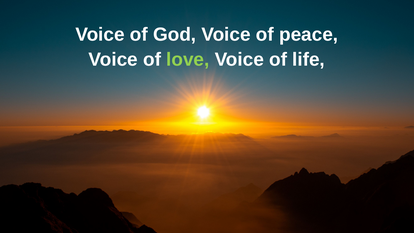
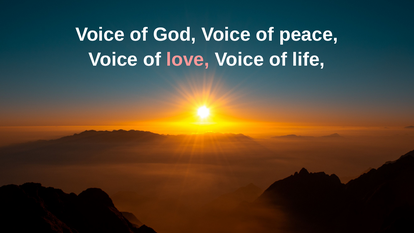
love colour: light green -> pink (188, 60)
